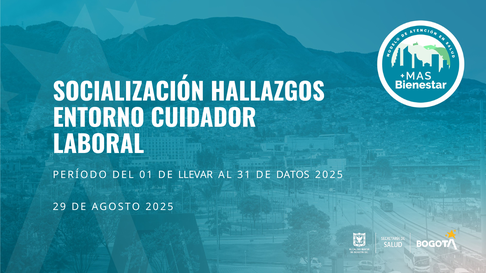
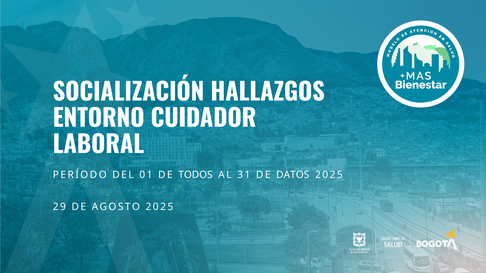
LLEVAR: LLEVAR -> TODOS (195, 175)
